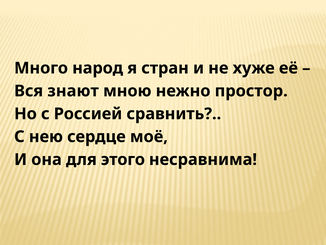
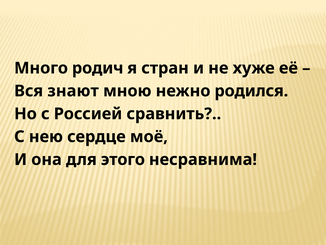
народ: народ -> родич (98, 68)
простор: простор -> родился (251, 91)
